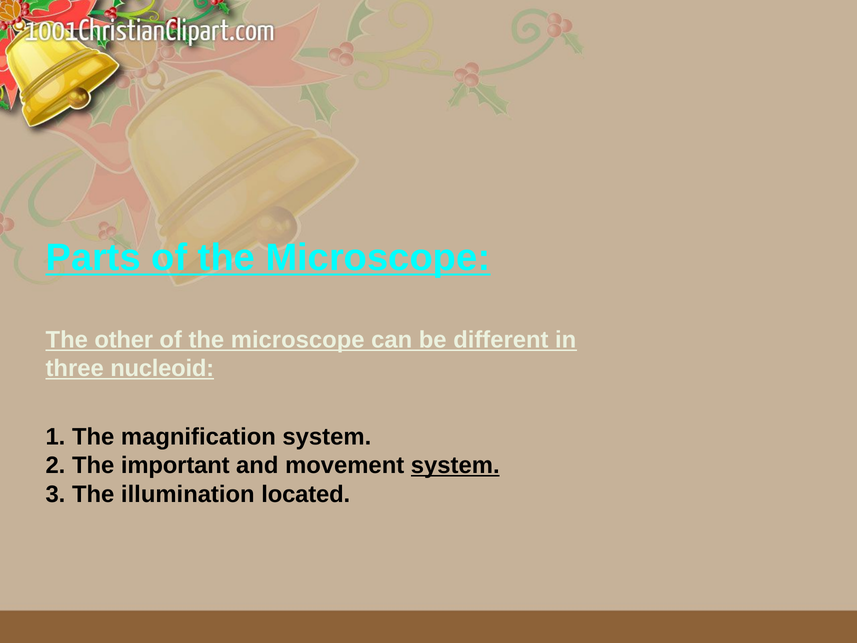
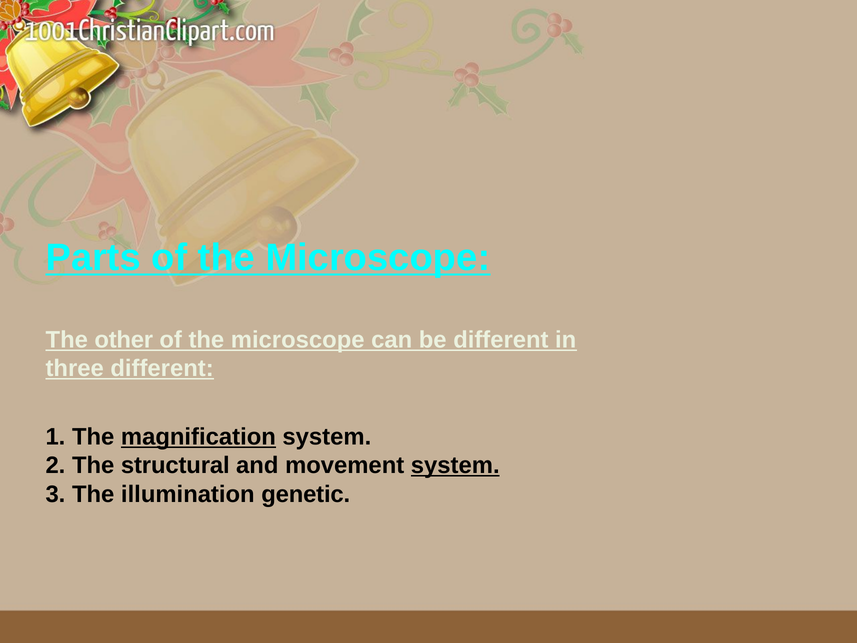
three nucleoid: nucleoid -> different (162, 368)
magnification underline: none -> present (198, 437)
important: important -> structural (175, 465)
located: located -> genetic (306, 494)
